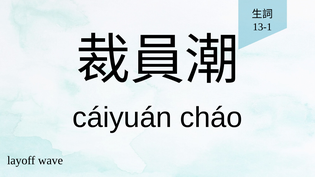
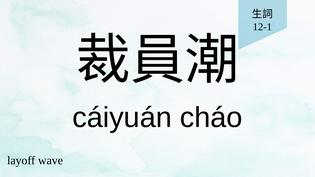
13-1: 13-1 -> 12-1 (262, 27)
